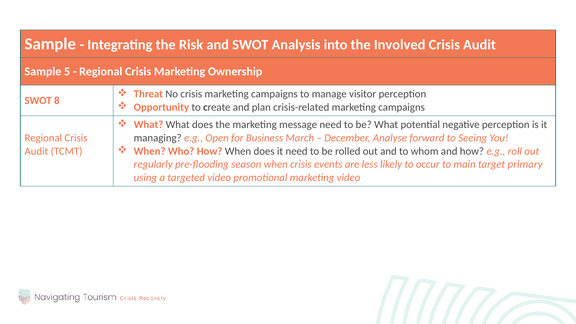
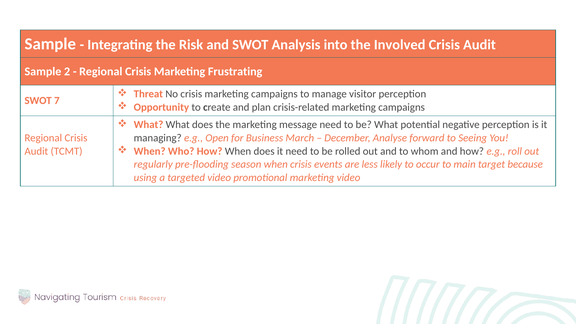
5: 5 -> 2 (67, 71)
Ownership: Ownership -> Frustrating (235, 71)
8: 8 -> 7 (57, 101)
primary: primary -> because (525, 164)
